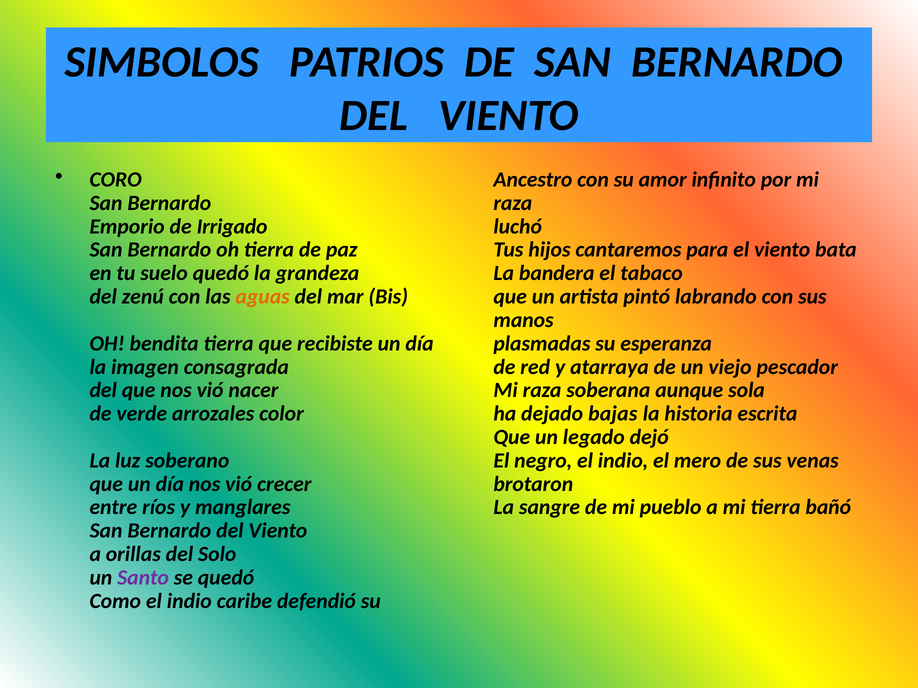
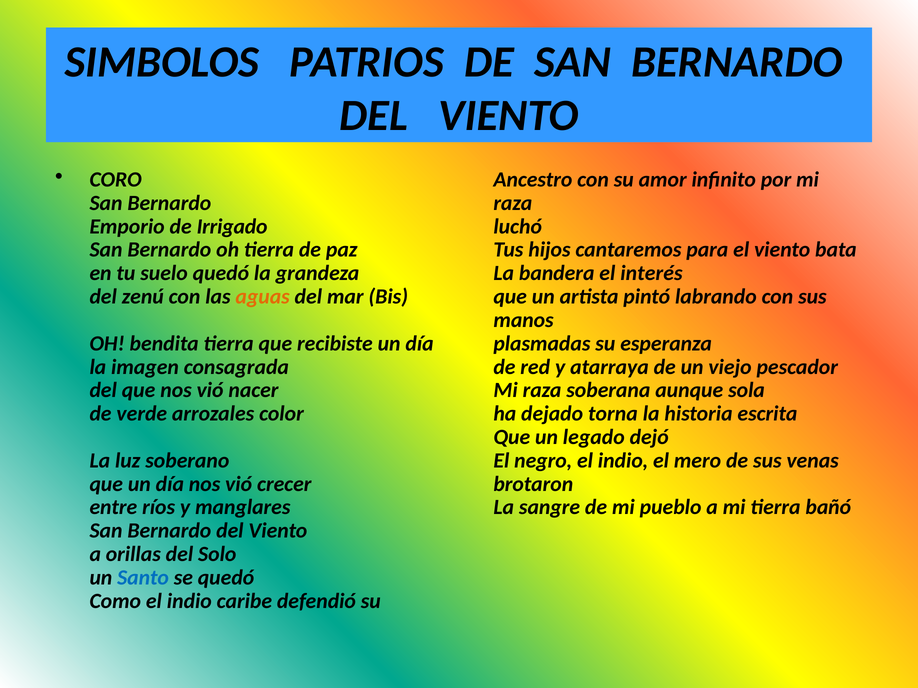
tabaco: tabaco -> interés (651, 273)
bajas: bajas -> torna (613, 414)
Santo colour: purple -> blue (143, 578)
